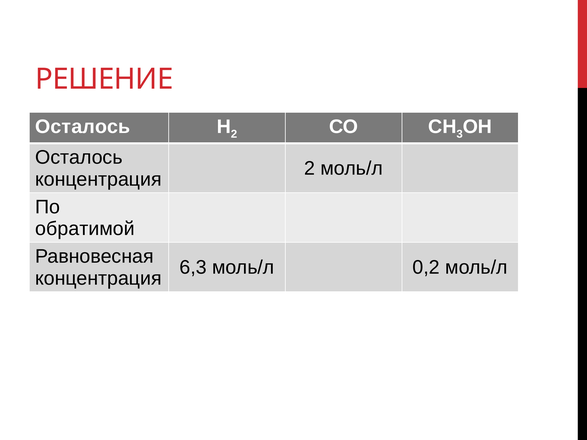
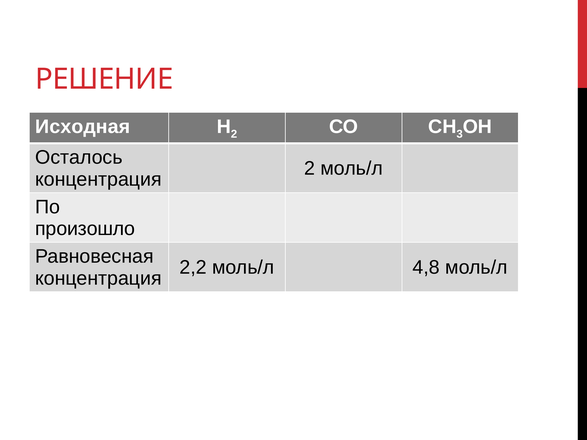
Осталось: Осталось -> Исходная (83, 127)
обратимой: обратимой -> произошло (85, 229)
6,3: 6,3 -> 2,2 (193, 267)
0,2: 0,2 -> 4,8 (426, 267)
